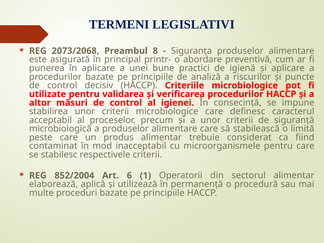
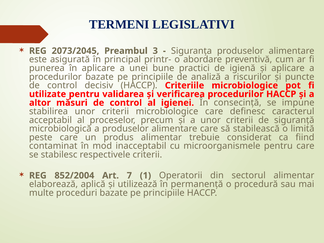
2073/2068: 2073/2068 -> 2073/2045 (75, 51)
8: 8 -> 3 (155, 51)
6: 6 -> 7 (129, 176)
